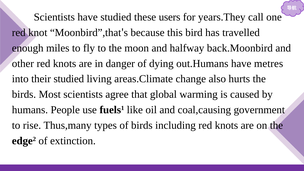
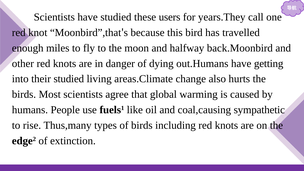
metres: metres -> getting (269, 63)
government: government -> sympathetic (259, 110)
